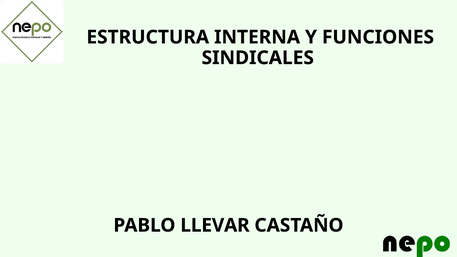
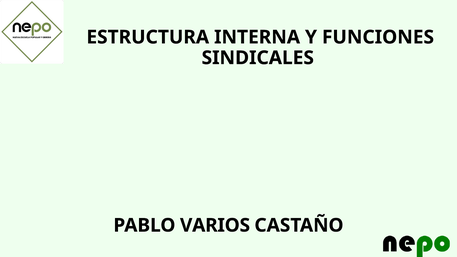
LLEVAR: LLEVAR -> VARIOS (215, 225)
